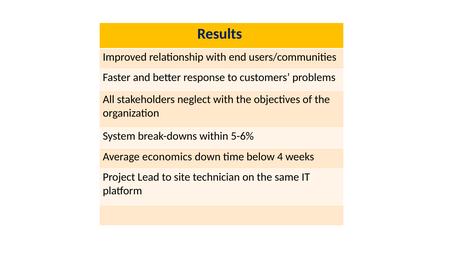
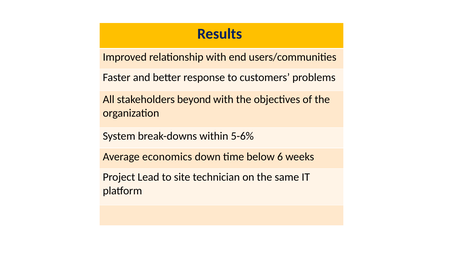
neglect: neglect -> beyond (194, 99)
4: 4 -> 6 (280, 156)
